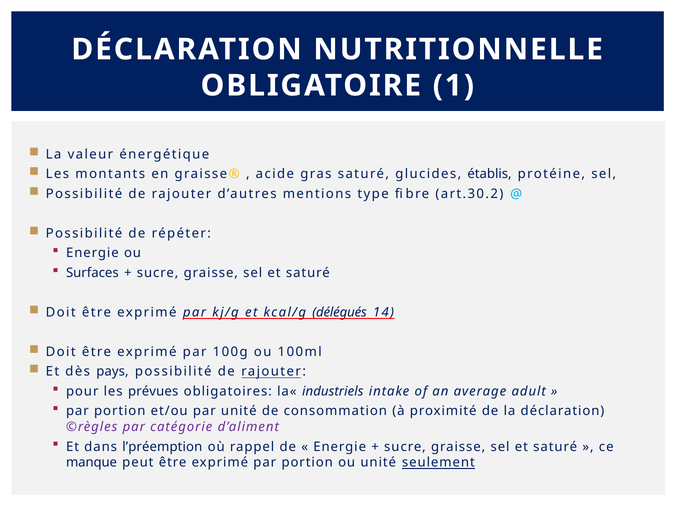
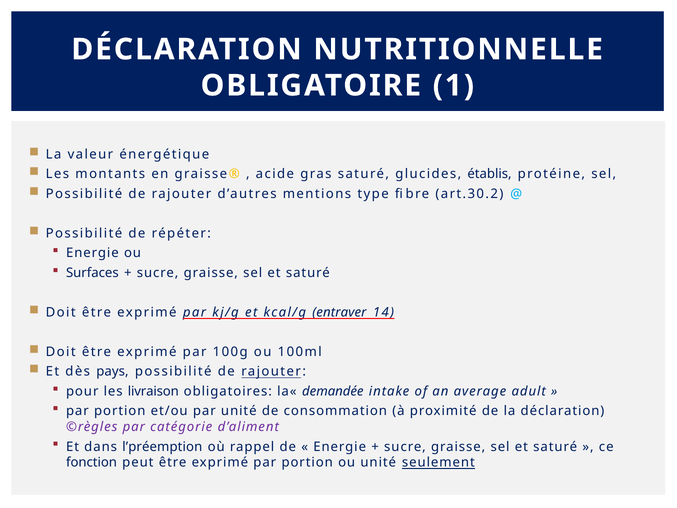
délégués: délégués -> entraver (339, 312)
prévues: prévues -> livraison (153, 391)
industriels: industriels -> demandée (333, 391)
manque: manque -> fonction (91, 462)
